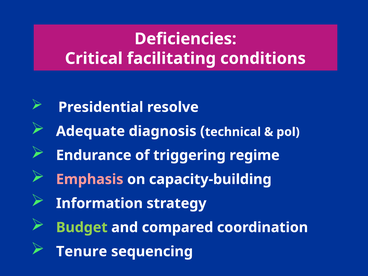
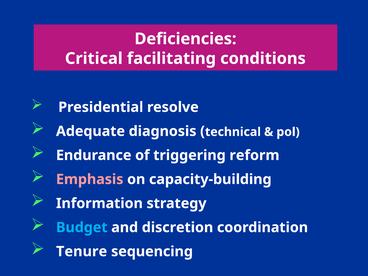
regime: regime -> reform (254, 155)
Budget colour: light green -> light blue (82, 227)
compared: compared -> discretion (178, 227)
